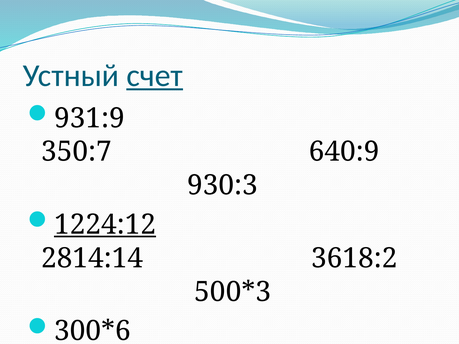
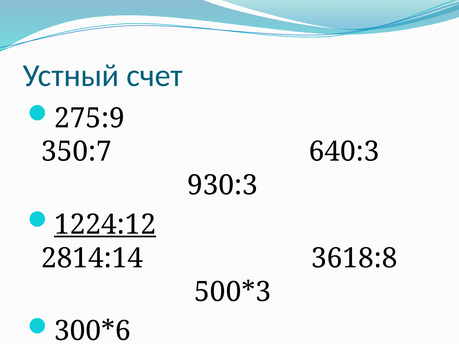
счет underline: present -> none (155, 76)
931:9: 931:9 -> 275:9 (89, 118)
640:9: 640:9 -> 640:3 (344, 152)
3618:2: 3618:2 -> 3618:8 (354, 258)
